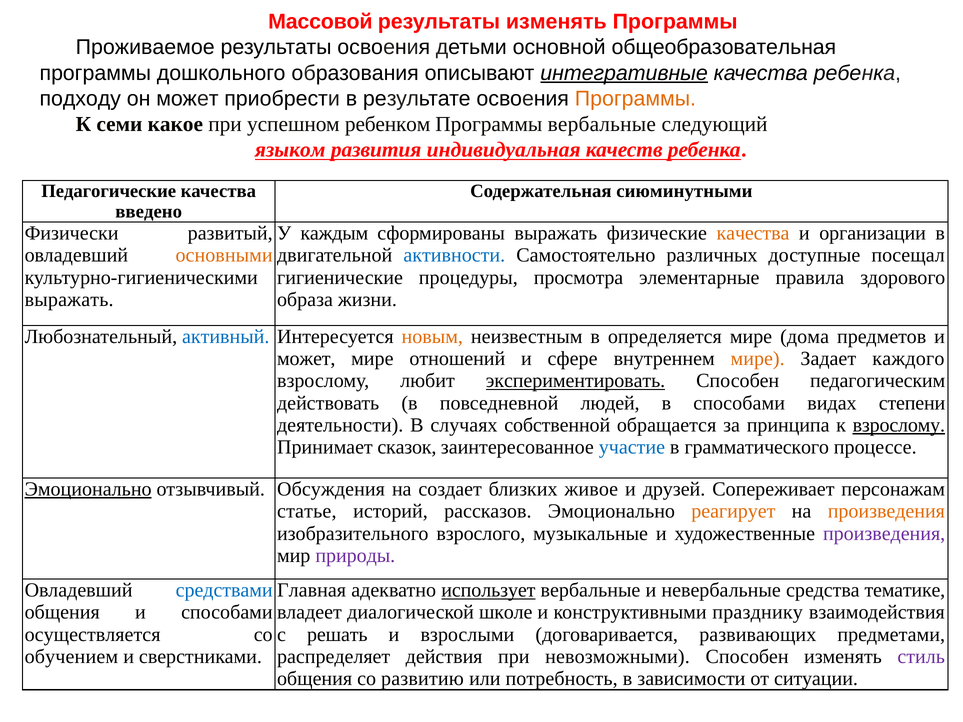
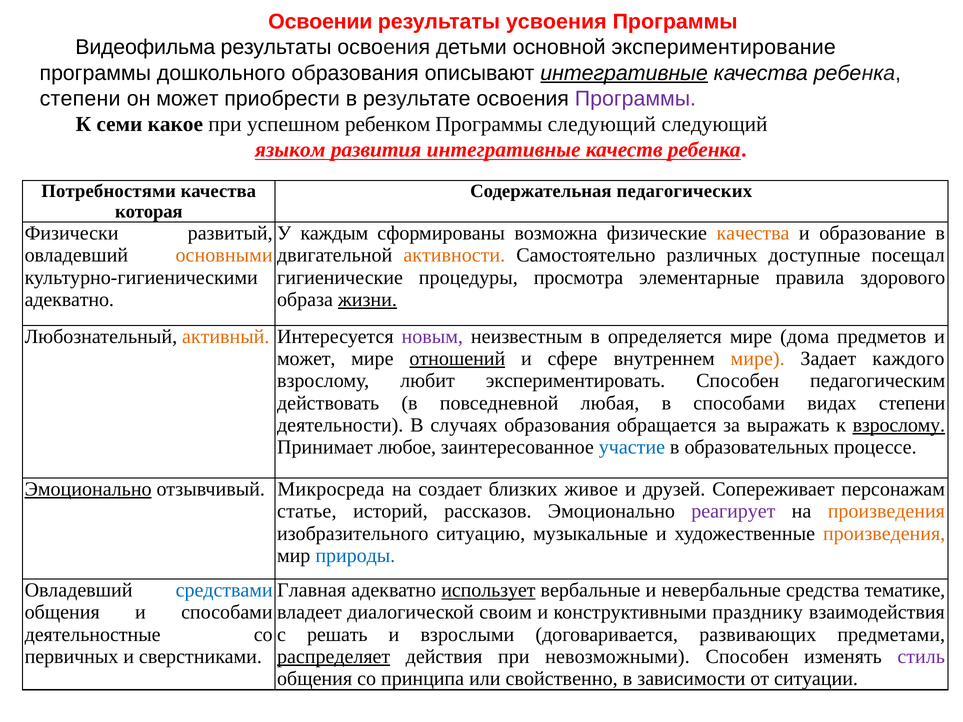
Массовой: Массовой -> Освоении (320, 22)
результаты изменять: изменять -> усвоения (556, 22)
Проживаемое: Проживаемое -> Видеофильма (145, 47)
общеобразовательная: общеобразовательная -> экспериментирование (724, 47)
подходу: подходу -> степени (80, 99)
Программы colour: orange -> purple (635, 99)
Программы вербальные: вербальные -> следующий (602, 124)
развития индивидуальная: индивидуальная -> интегративные (504, 150)
Педагогические: Педагогические -> Потребностями (109, 191)
сиюминутными: сиюминутными -> педагогических (684, 191)
введено: введено -> которая (149, 212)
сформированы выражать: выражать -> возможна (556, 233)
организации: организации -> образование (873, 233)
активности colour: blue -> orange (454, 255)
выражать: выражать -> адекватно (69, 300)
жизни underline: none -> present (367, 300)
активный colour: blue -> orange (226, 337)
новым colour: orange -> purple (432, 337)
отношений underline: none -> present (457, 359)
экспериментировать underline: present -> none (576, 381)
людей: людей -> любая (610, 403)
случаях собственной: собственной -> образования (557, 425)
принципа: принципа -> выражать (788, 425)
сказок: сказок -> любое (407, 447)
грамматического: грамматического -> образовательных (757, 447)
Обсуждения: Обсуждения -> Микросреда (331, 489)
реагирует colour: orange -> purple (733, 511)
взрослого: взрослого -> ситуацию (481, 534)
произведения colour: purple -> orange (884, 534)
природы colour: purple -> blue (355, 556)
школе: школе -> своим (506, 613)
осуществляется: осуществляется -> деятельностные (93, 635)
обучением: обучением -> первичных (71, 657)
распределяет underline: none -> present (334, 657)
развитию: развитию -> принципа (423, 679)
потребность: потребность -> свойственно (562, 679)
